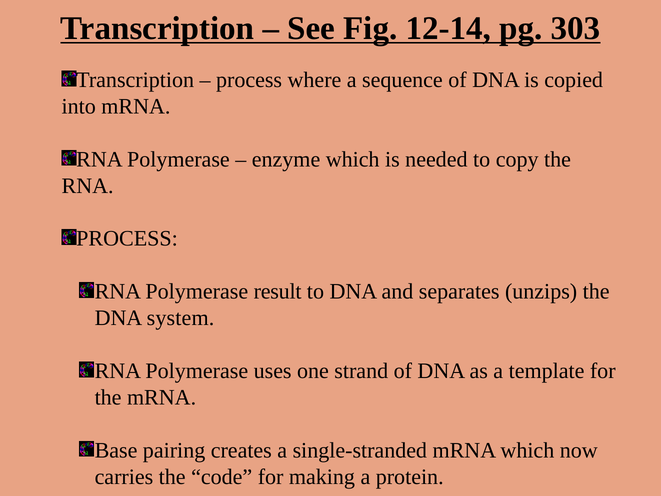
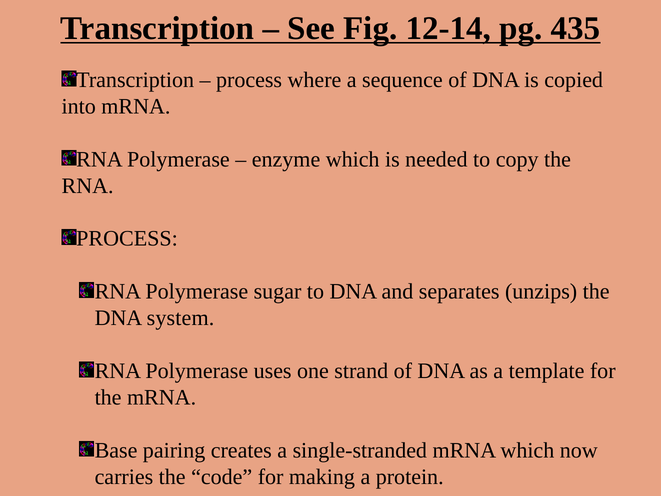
303: 303 -> 435 (575, 28)
result: result -> sugar (278, 291)
